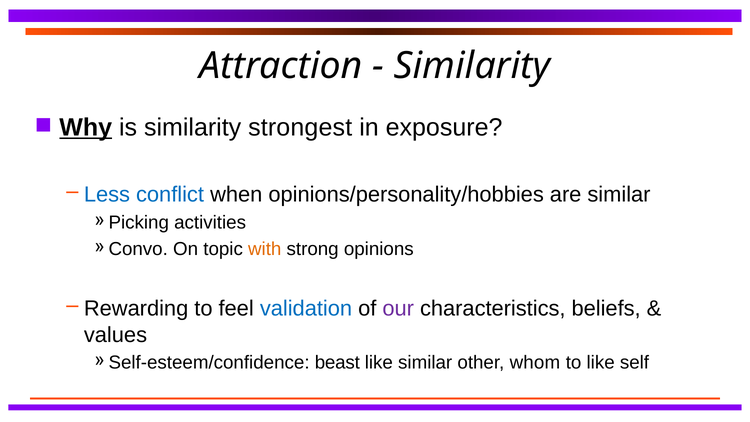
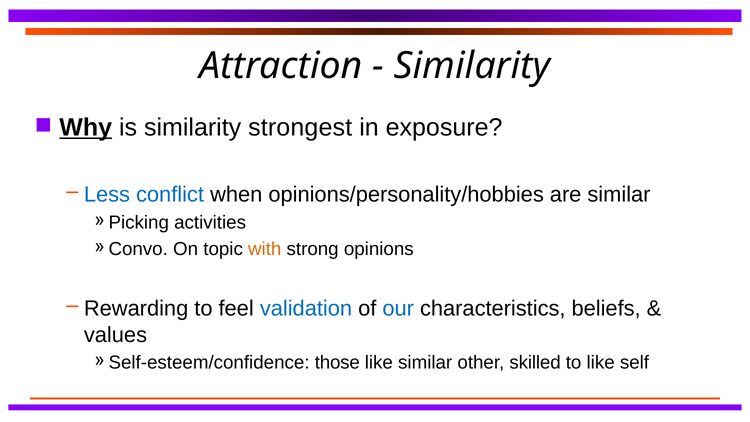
our colour: purple -> blue (398, 308)
beast: beast -> those (337, 363)
whom: whom -> skilled (535, 363)
